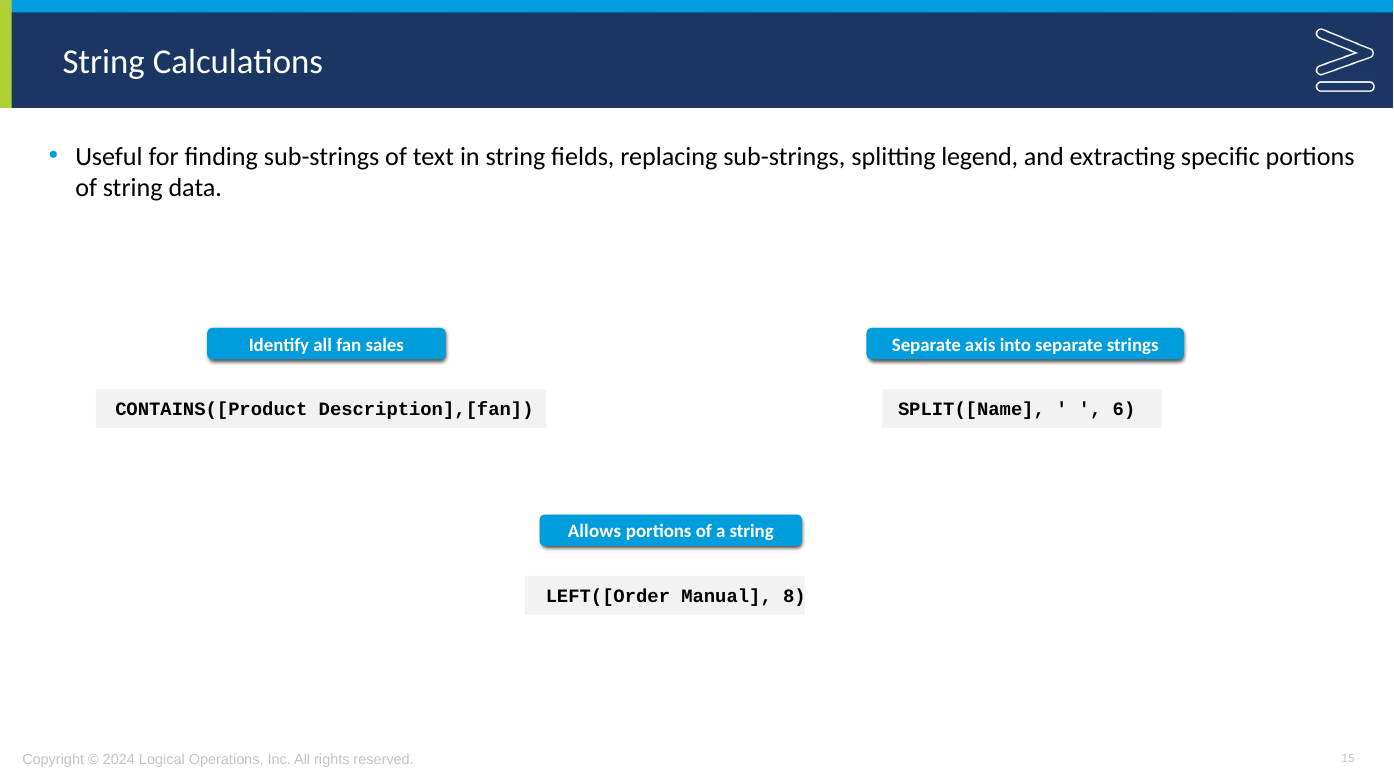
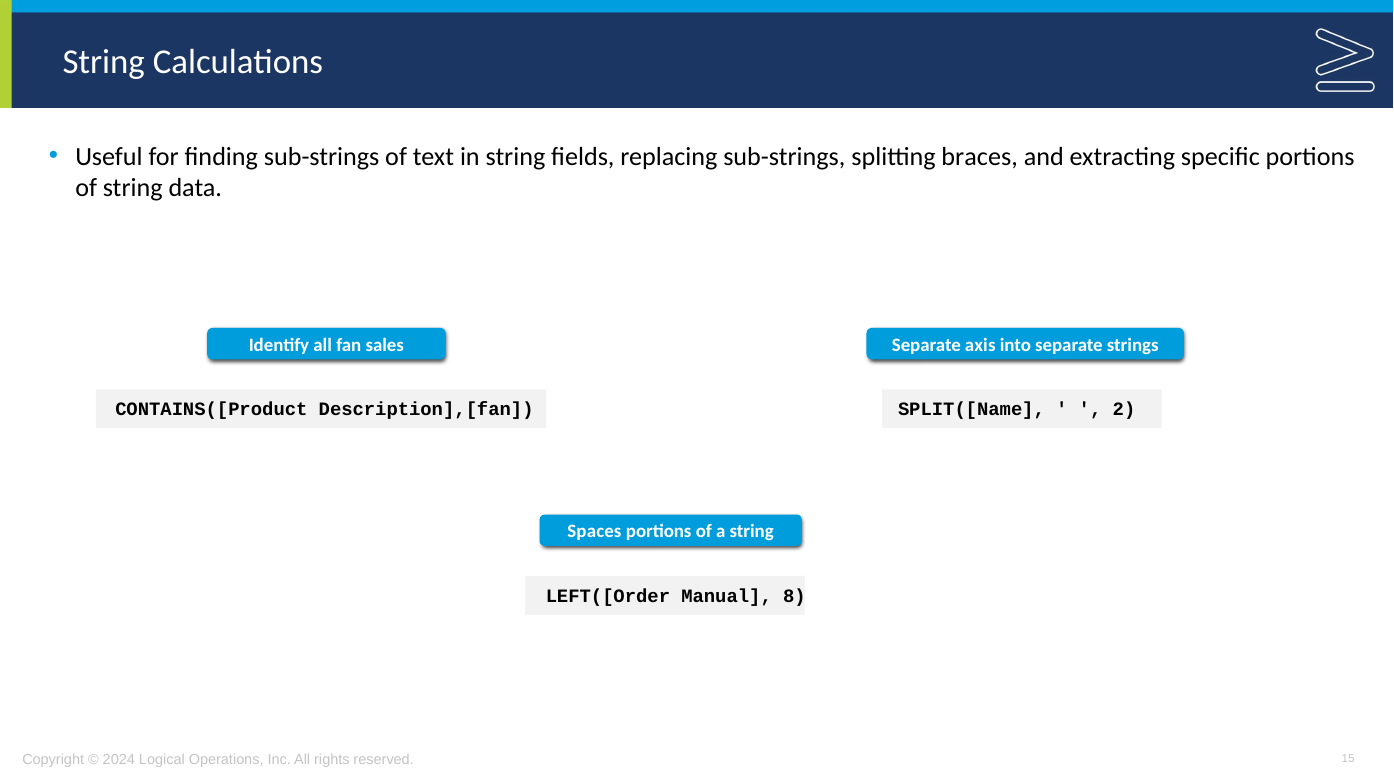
legend: legend -> braces (980, 157)
6: 6 -> 2 (1124, 409)
Allows: Allows -> Spaces (594, 532)
